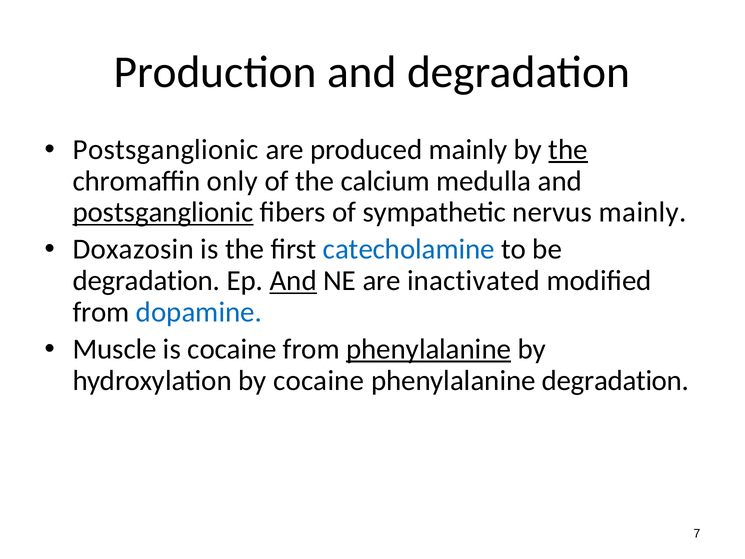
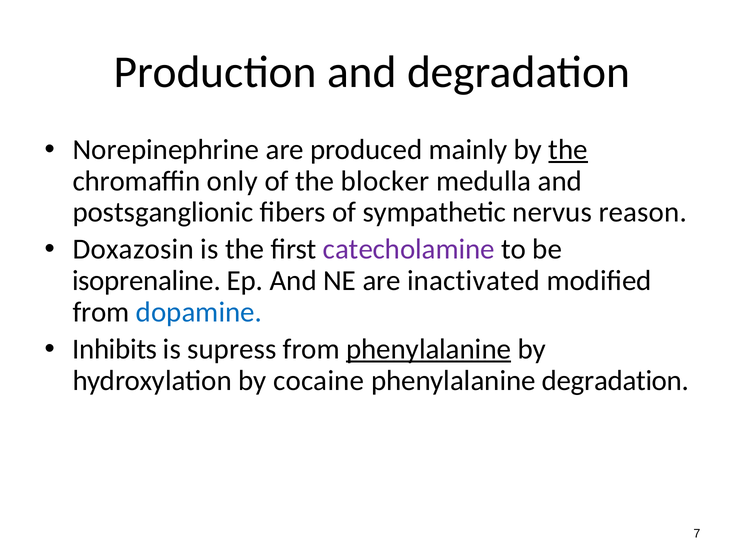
Postsganglionic: Postsganglionic -> Norepinephrine (166, 150)
calcium: calcium -> blocker (385, 181)
postsganglionic underline: present -> none (163, 212)
nervus mainly: mainly -> reason (643, 212)
catecholamine colour: blue -> purple (409, 249)
degradation: degradation -> isoprenaline (146, 281)
And underline: present -> none (293, 281)
Muscle: Muscle -> Inhibits (115, 349)
is cocaine: cocaine -> supress (232, 349)
